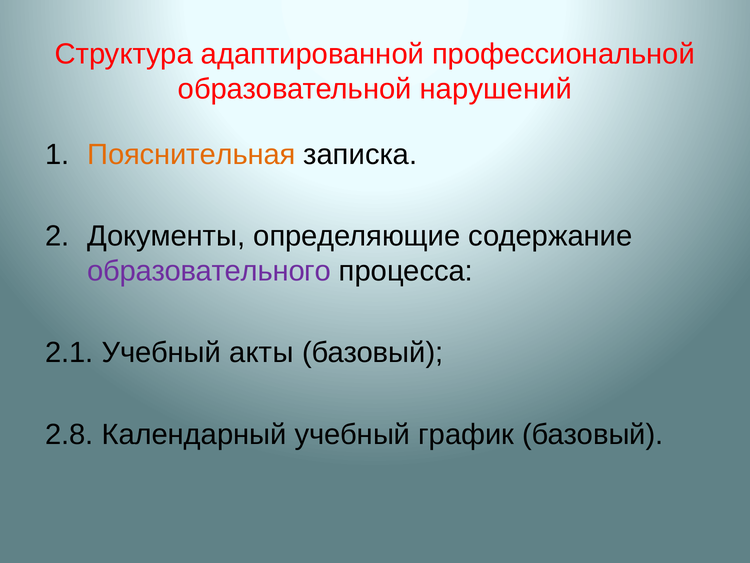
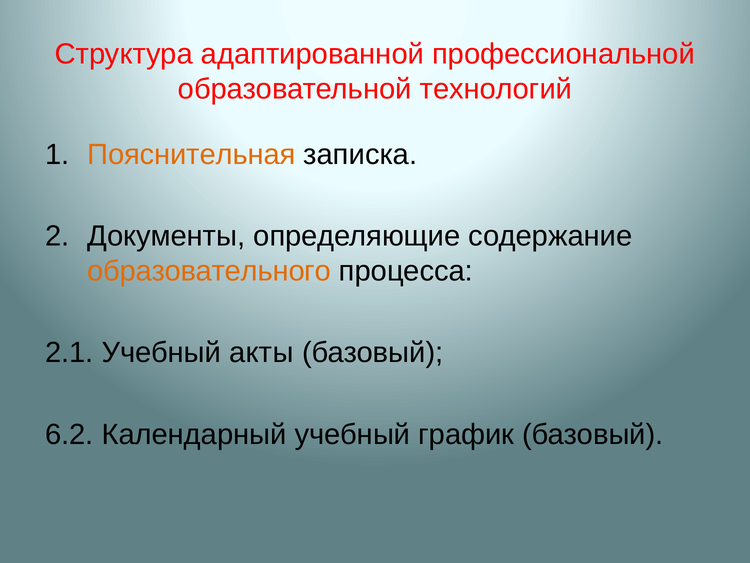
нарушений: нарушений -> технологий (496, 89)
образовательного colour: purple -> orange (209, 271)
2.8: 2.8 -> 6.2 (69, 434)
